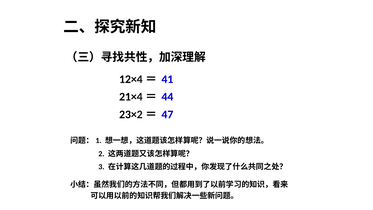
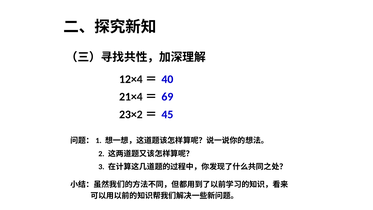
41: 41 -> 40 (167, 79)
44: 44 -> 69 (167, 97)
47: 47 -> 45 (167, 114)
